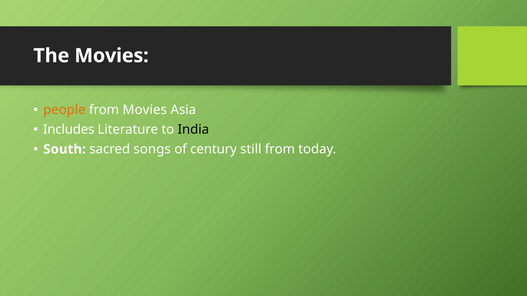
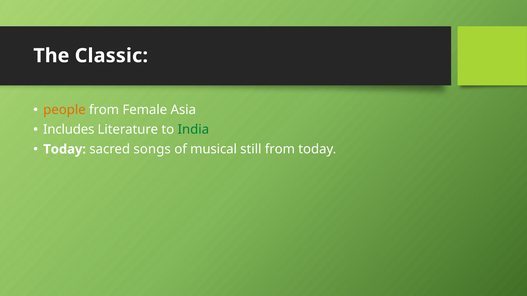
The Movies: Movies -> Classic (111, 56)
from Movies: Movies -> Female (145, 110)
India colour: black -> green (193, 130)
South: South -> Today (65, 149)
century: century -> musical (214, 149)
